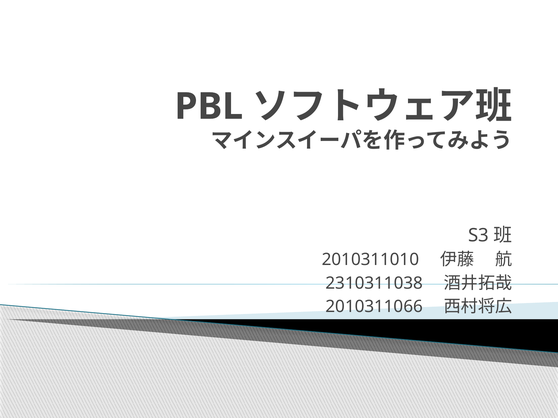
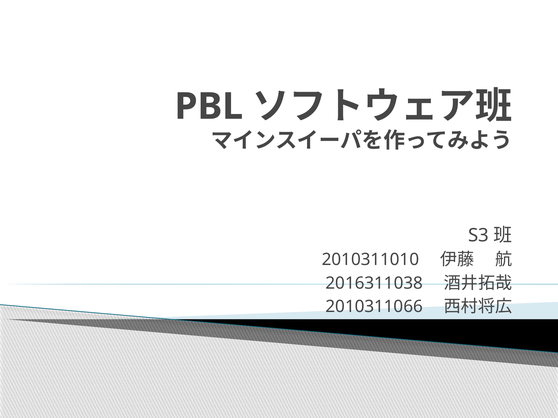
2310311038: 2310311038 -> 2016311038 (374, 284)
